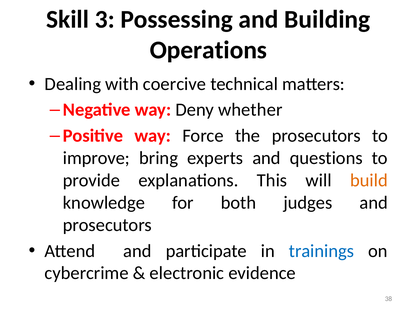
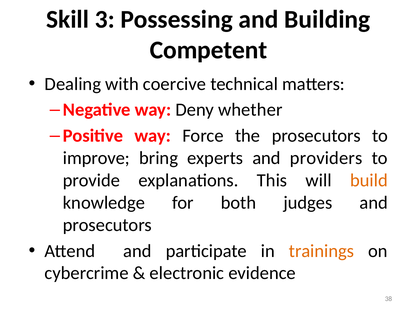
Operations: Operations -> Competent (208, 50)
questions: questions -> providers (326, 158)
trainings colour: blue -> orange (321, 251)
